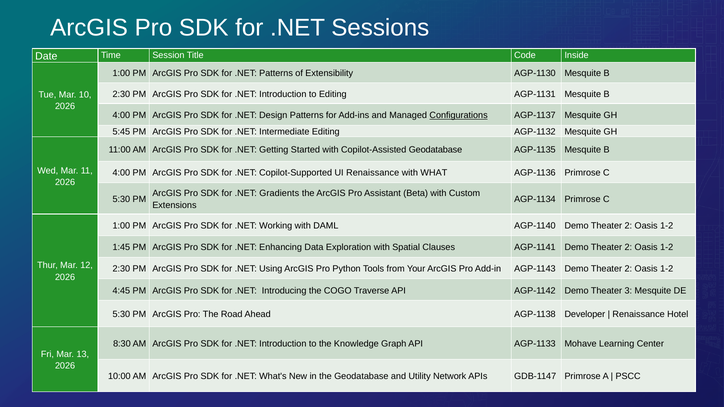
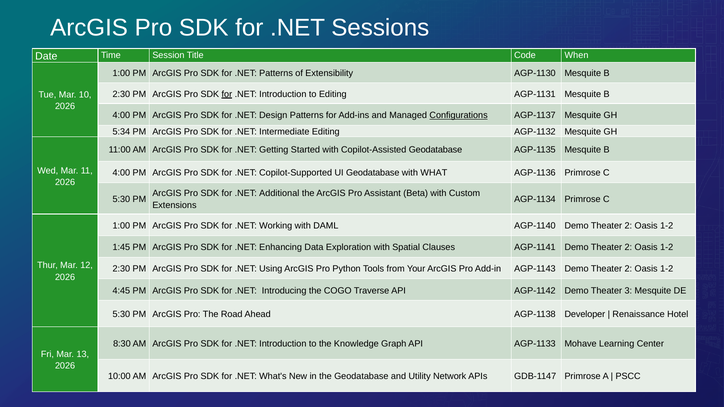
Inside: Inside -> When (576, 55)
for underline: none -> present (227, 94)
5:45: 5:45 -> 5:34 (121, 132)
UI Renaissance: Renaissance -> Geodatabase (373, 173)
Gradients: Gradients -> Additional (279, 194)
